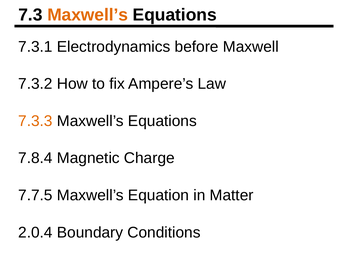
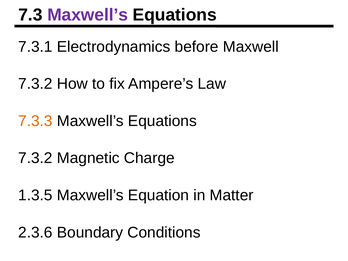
Maxwell’s colour: orange -> purple (88, 15)
7.8.4: 7.8.4 -> 7.3.2 (35, 158)
7.7.5: 7.7.5 -> 1.3.5 (35, 195)
2.0.4: 2.0.4 -> 2.3.6 (35, 232)
